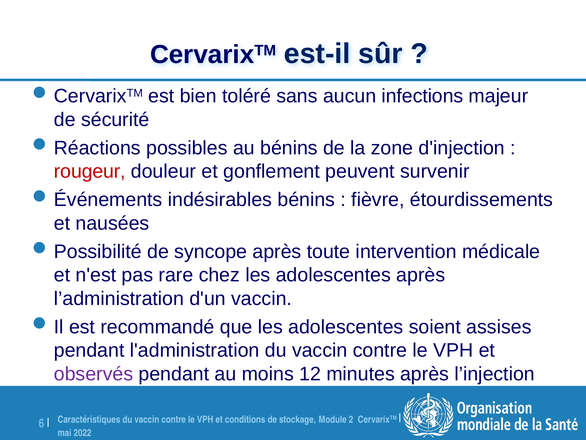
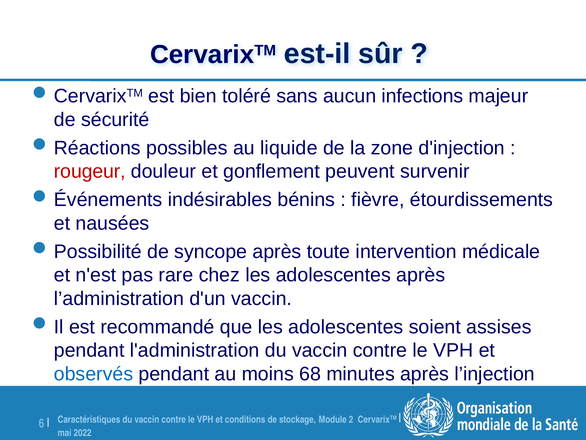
au bénins: bénins -> liquide (289, 148)
observés colour: purple -> blue (94, 374)
12: 12 -> 68 (310, 374)
